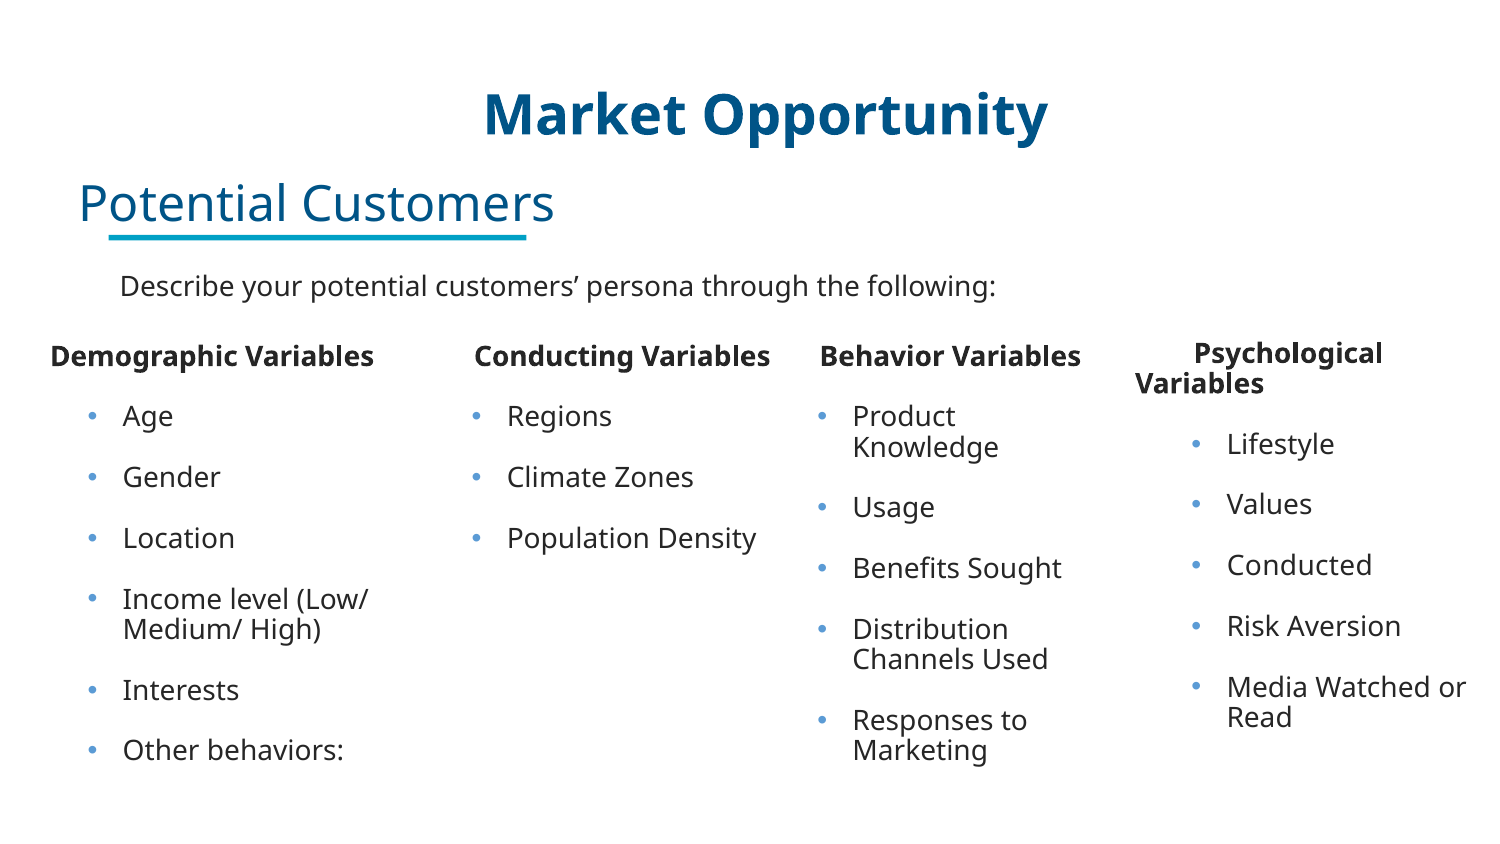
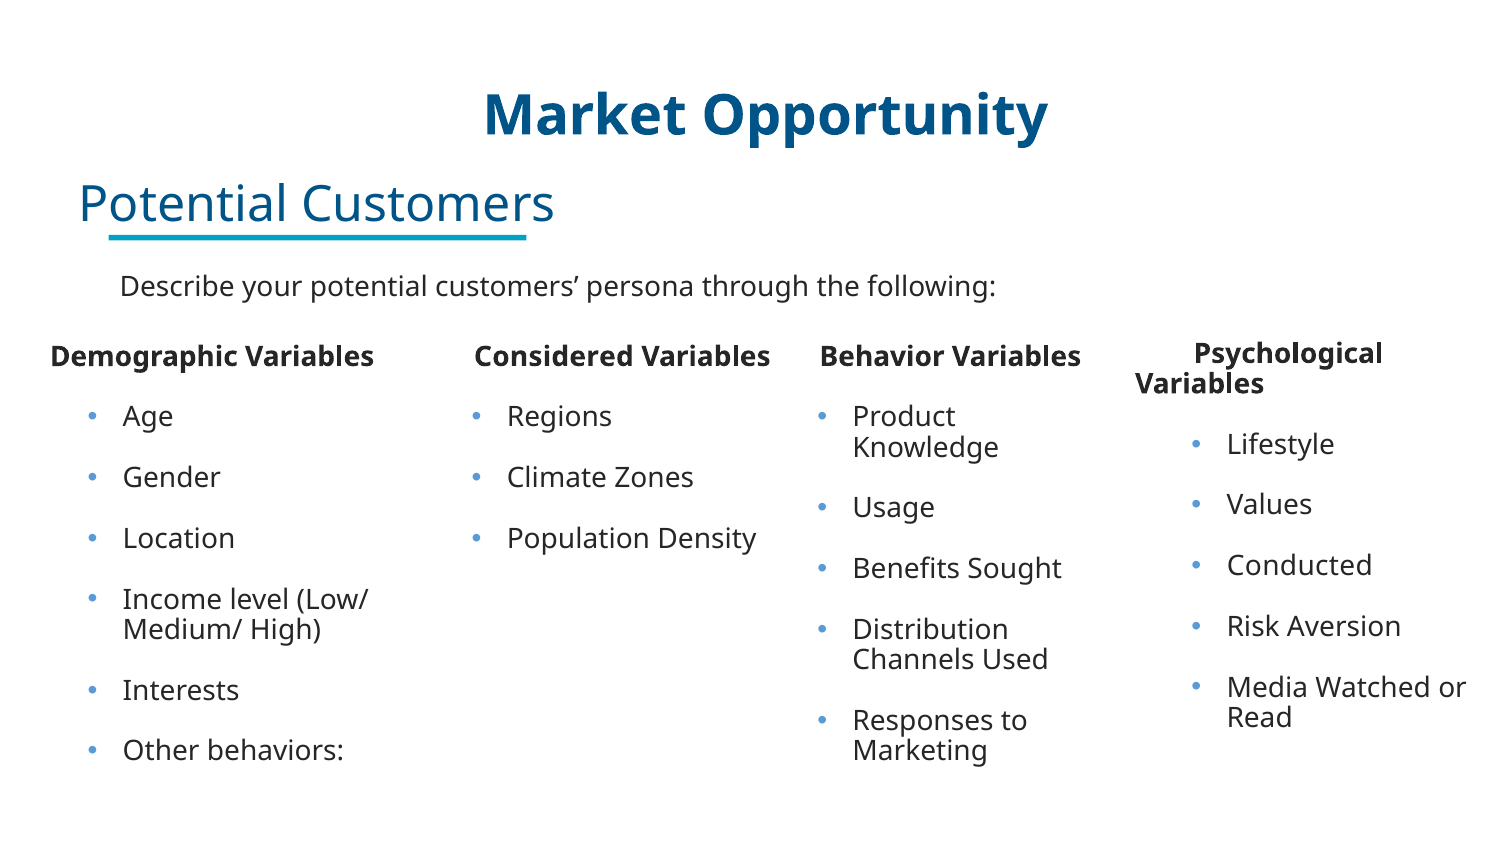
Conducting: Conducting -> Considered (554, 357)
